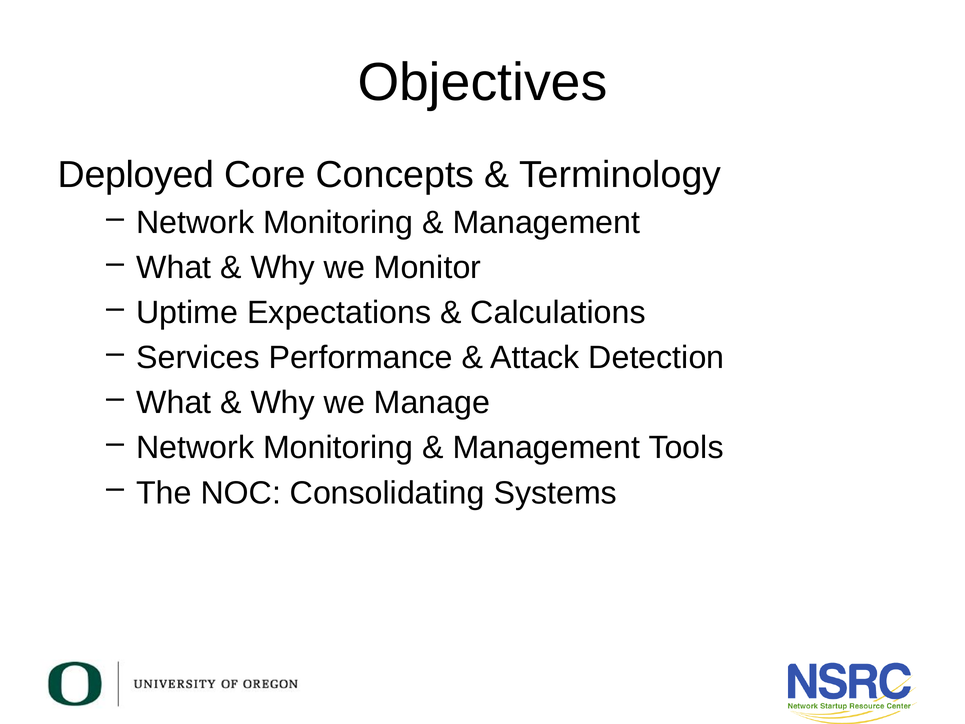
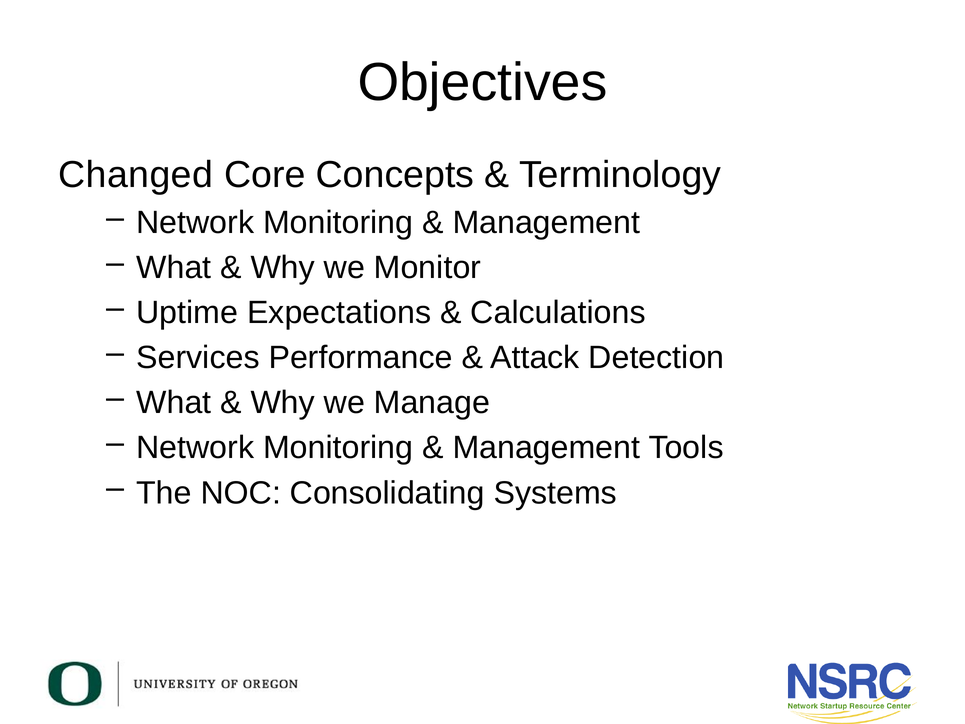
Deployed: Deployed -> Changed (136, 175)
